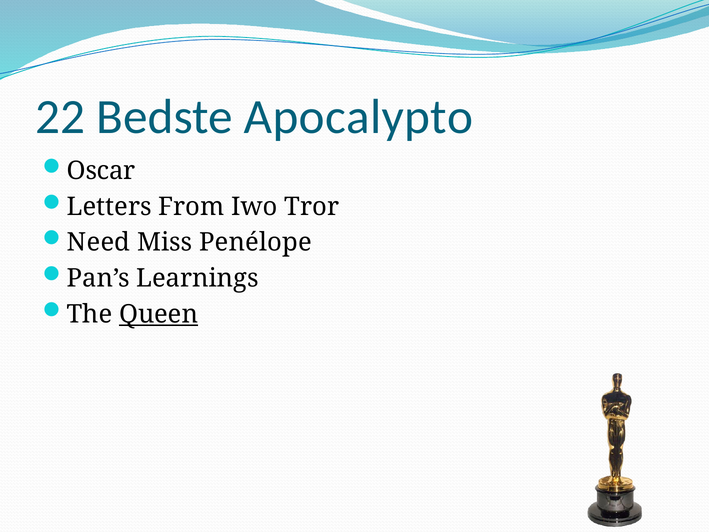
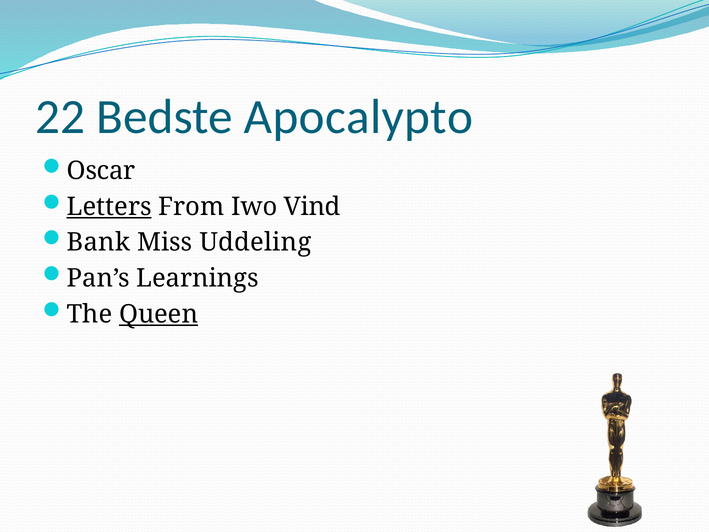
Letters underline: none -> present (109, 207)
Tror: Tror -> Vind (312, 207)
Need: Need -> Bank (98, 242)
Penélope: Penélope -> Uddeling (256, 242)
